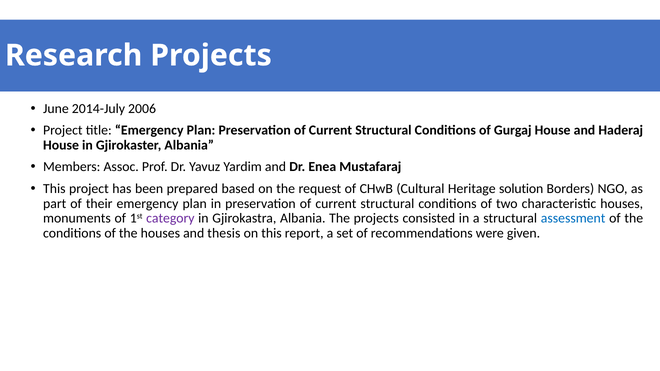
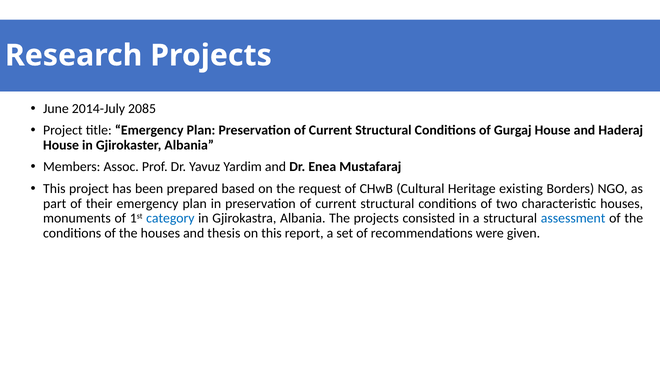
2006: 2006 -> 2085 (142, 109)
solution: solution -> existing (521, 189)
category colour: purple -> blue (170, 219)
